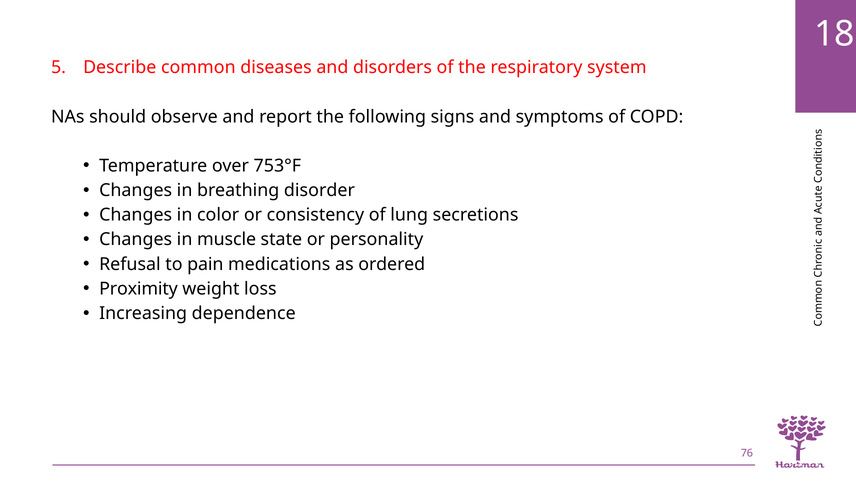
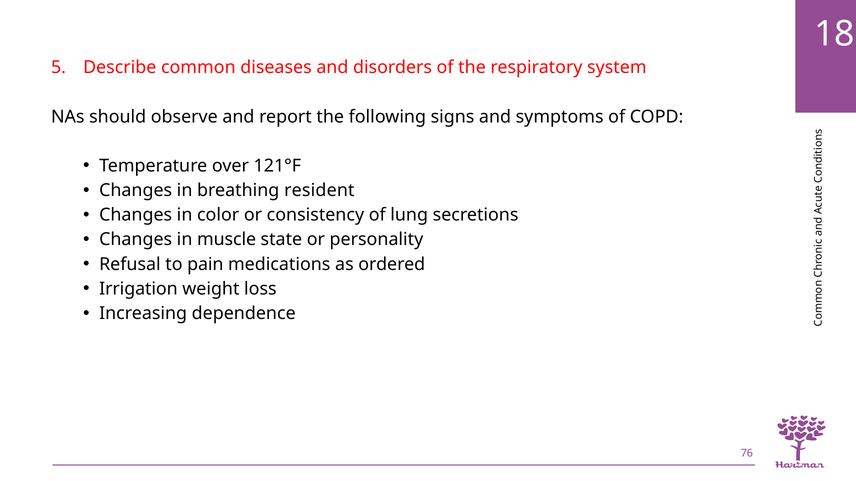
753°F: 753°F -> 121°F (277, 166)
disorder: disorder -> resident (319, 191)
Proximity: Proximity -> Irrigation (138, 289)
